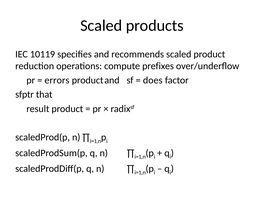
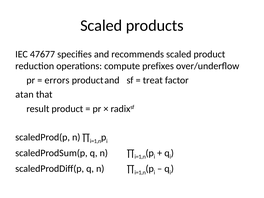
10119: 10119 -> 47677 (43, 54)
does: does -> treat (153, 80)
sfptr: sfptr -> atan (24, 95)
